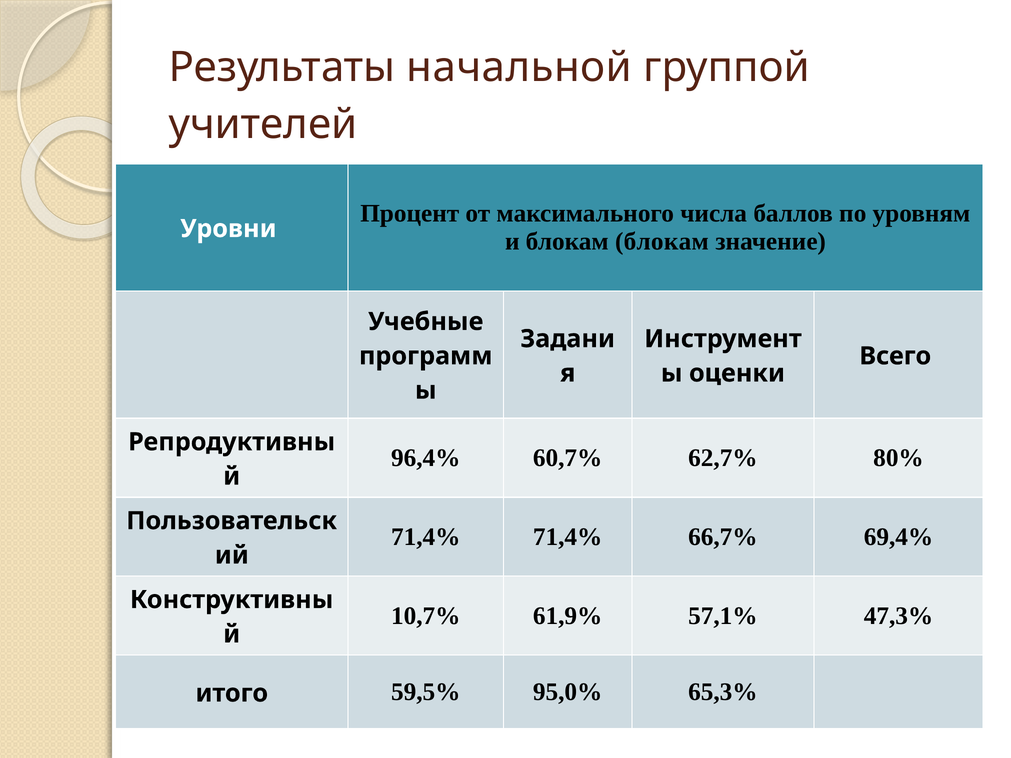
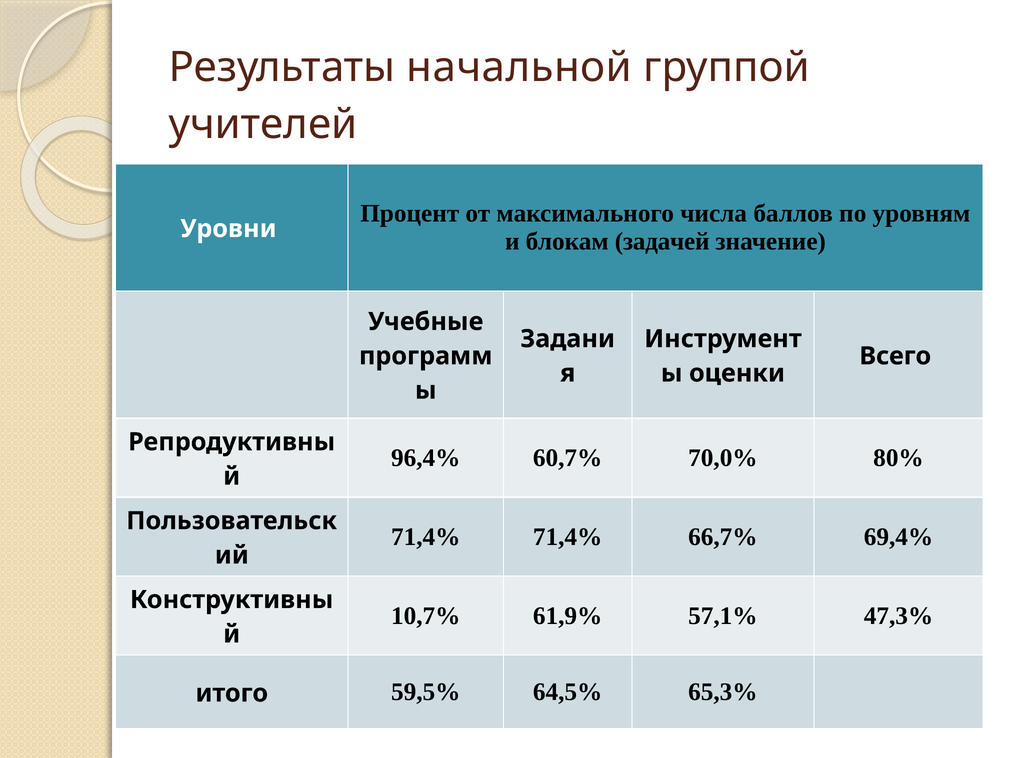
блокам блокам: блокам -> задачей (662, 242)
62,7%: 62,7% -> 70,0% (723, 458)
95,0%: 95,0% -> 64,5% (568, 692)
